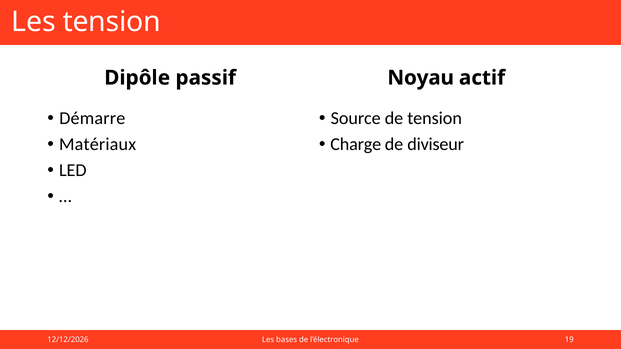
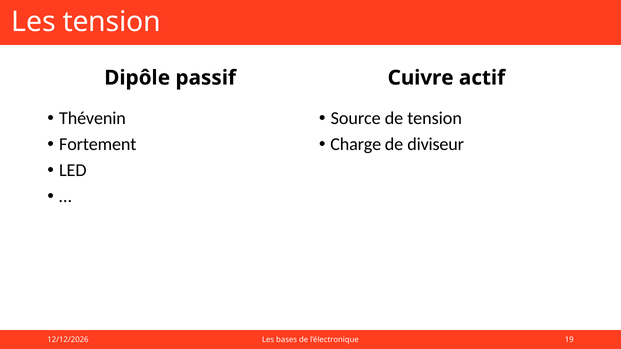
Noyau: Noyau -> Cuivre (421, 78)
Démarre: Démarre -> Thévenin (92, 118)
Matériaux: Matériaux -> Fortement (98, 145)
